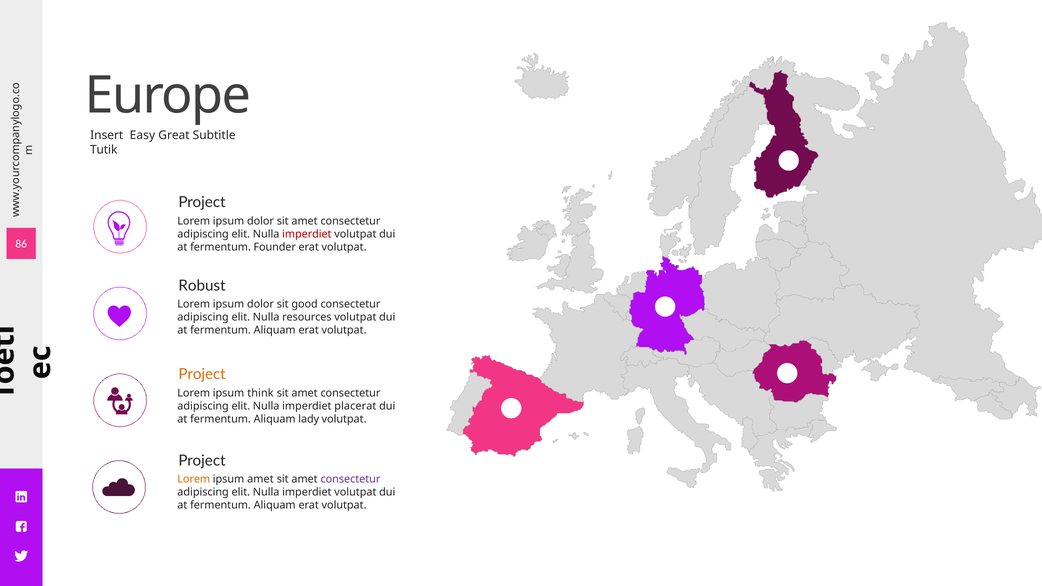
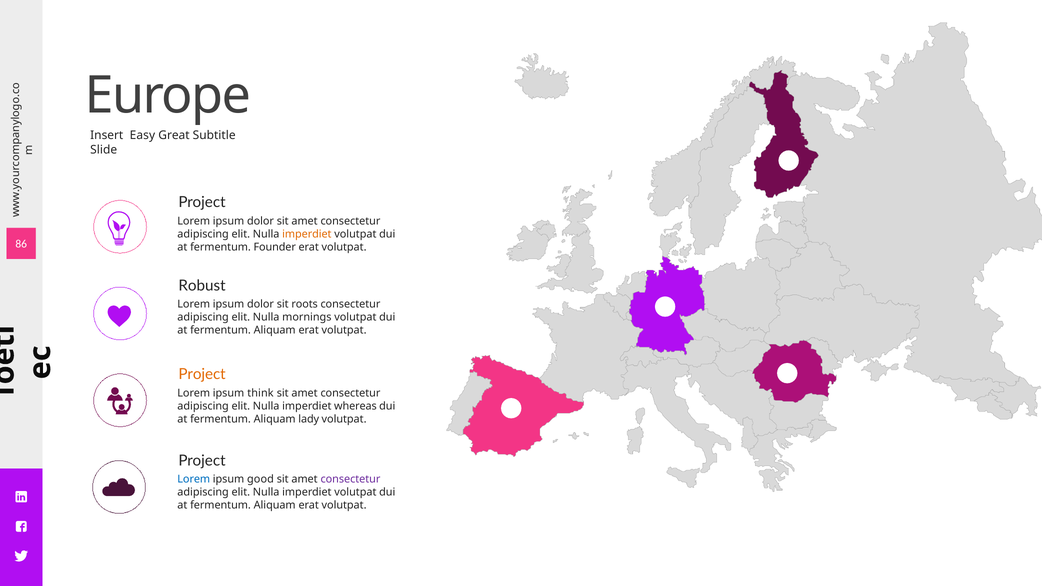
Tutik: Tutik -> Slide (104, 150)
imperdiet colour: red -> orange (307, 234)
good: good -> roots (305, 304)
resources: resources -> mornings (307, 317)
placerat: placerat -> whereas (355, 406)
Lorem colour: orange -> blue (194, 479)
ipsum amet: amet -> good (260, 479)
